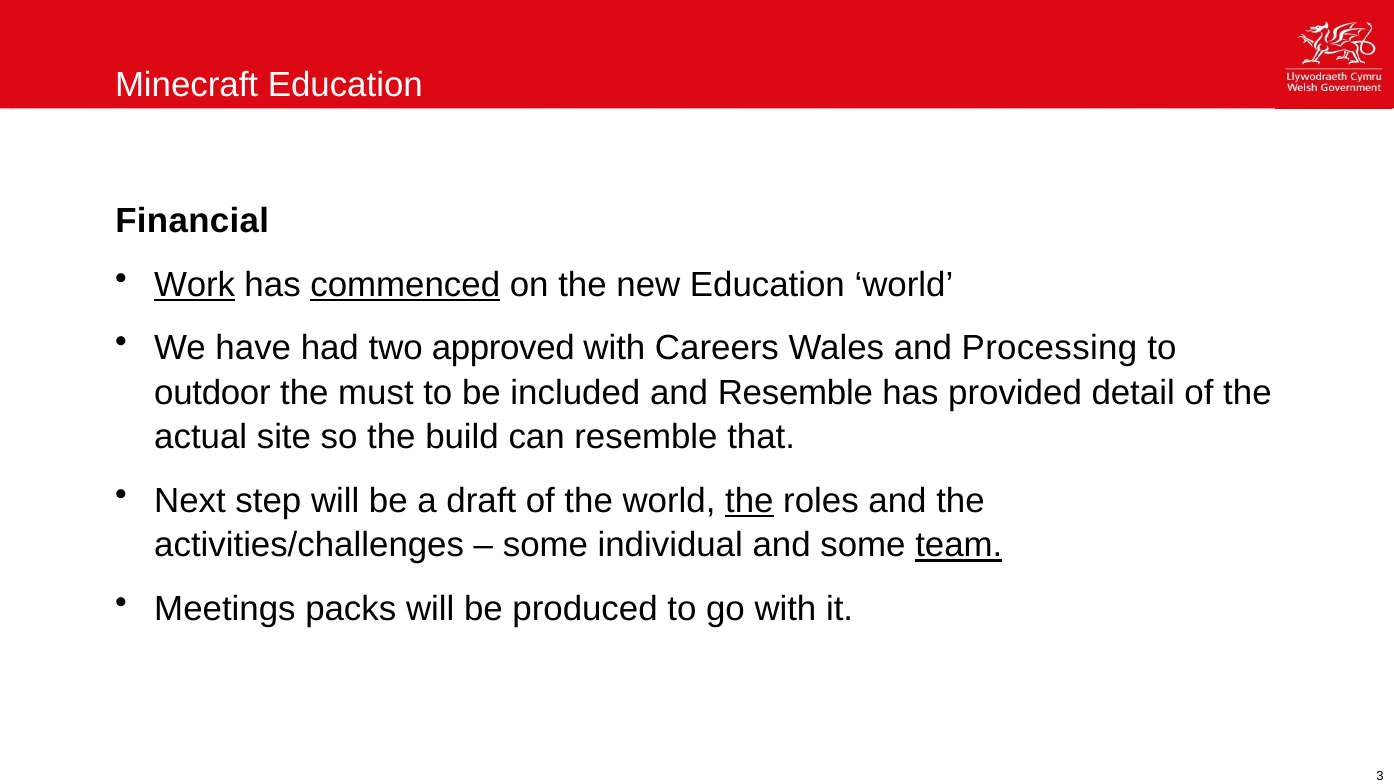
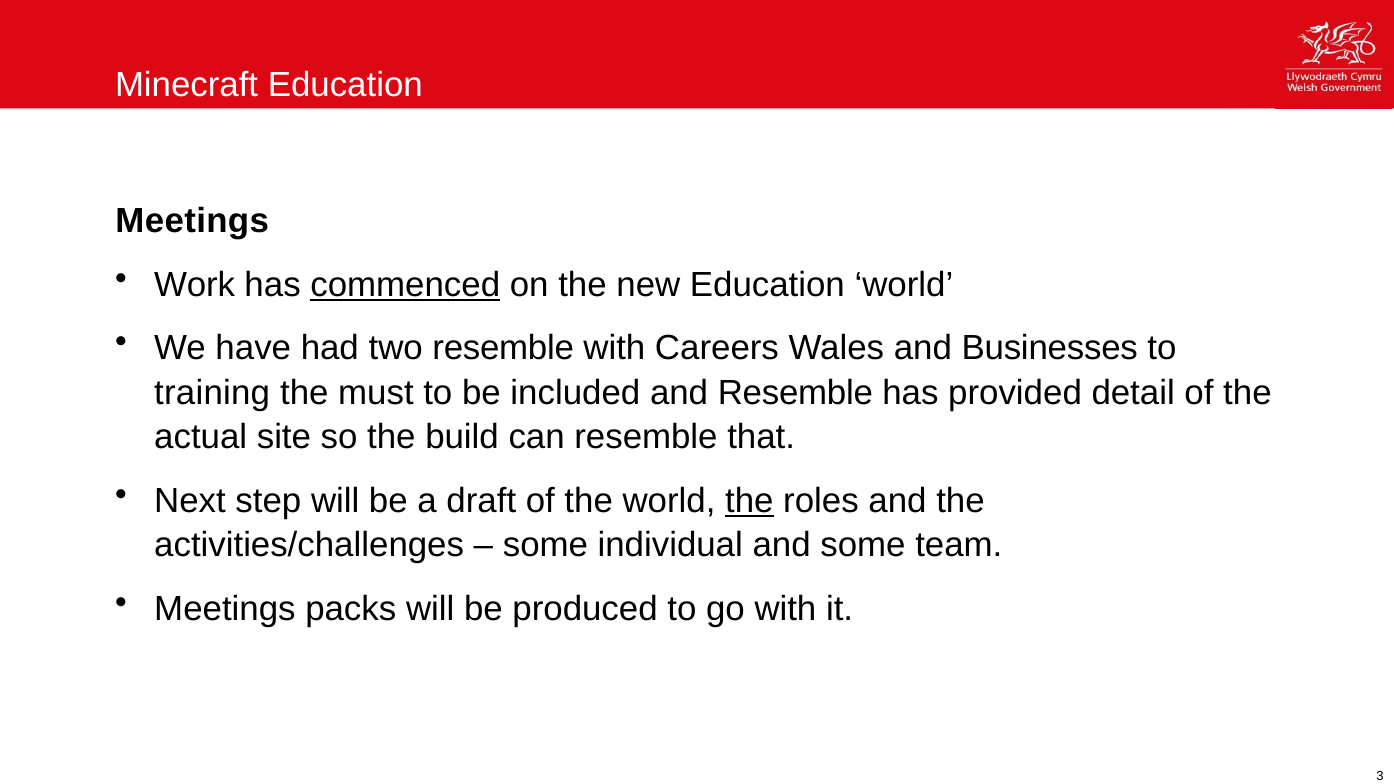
Financial: Financial -> Meetings (192, 221)
Work underline: present -> none (195, 285)
two approved: approved -> resemble (503, 348)
Processing: Processing -> Businesses (1050, 348)
outdoor: outdoor -> training (212, 393)
team underline: present -> none (959, 546)
